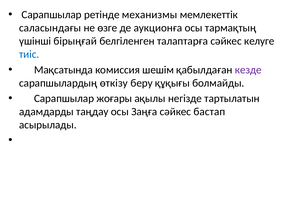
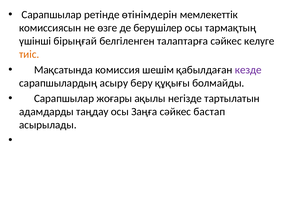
механизмы: механизмы -> өтінімдерін (150, 15)
саласындағы: саласындағы -> комиссиясын (50, 28)
аукционға: аукционға -> берушілер (158, 28)
тиіс colour: blue -> orange (29, 54)
өткізу: өткізу -> асыру (114, 83)
